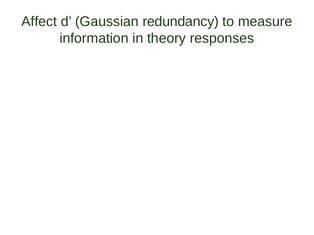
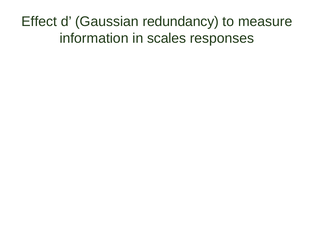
Affect: Affect -> Effect (39, 22)
in theory: theory -> scales (167, 38)
